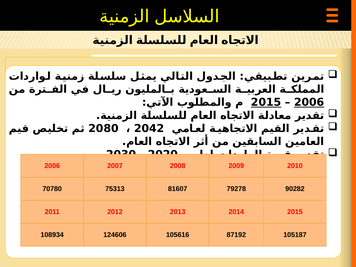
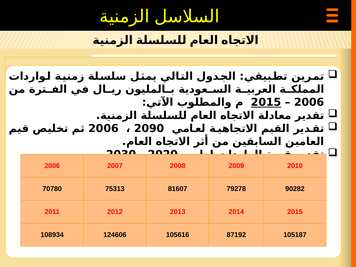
2006 underline: present -> none (309, 102)
2080: 2080 -> 2006 (104, 128)
2042: 2042 -> 2090 (149, 128)
